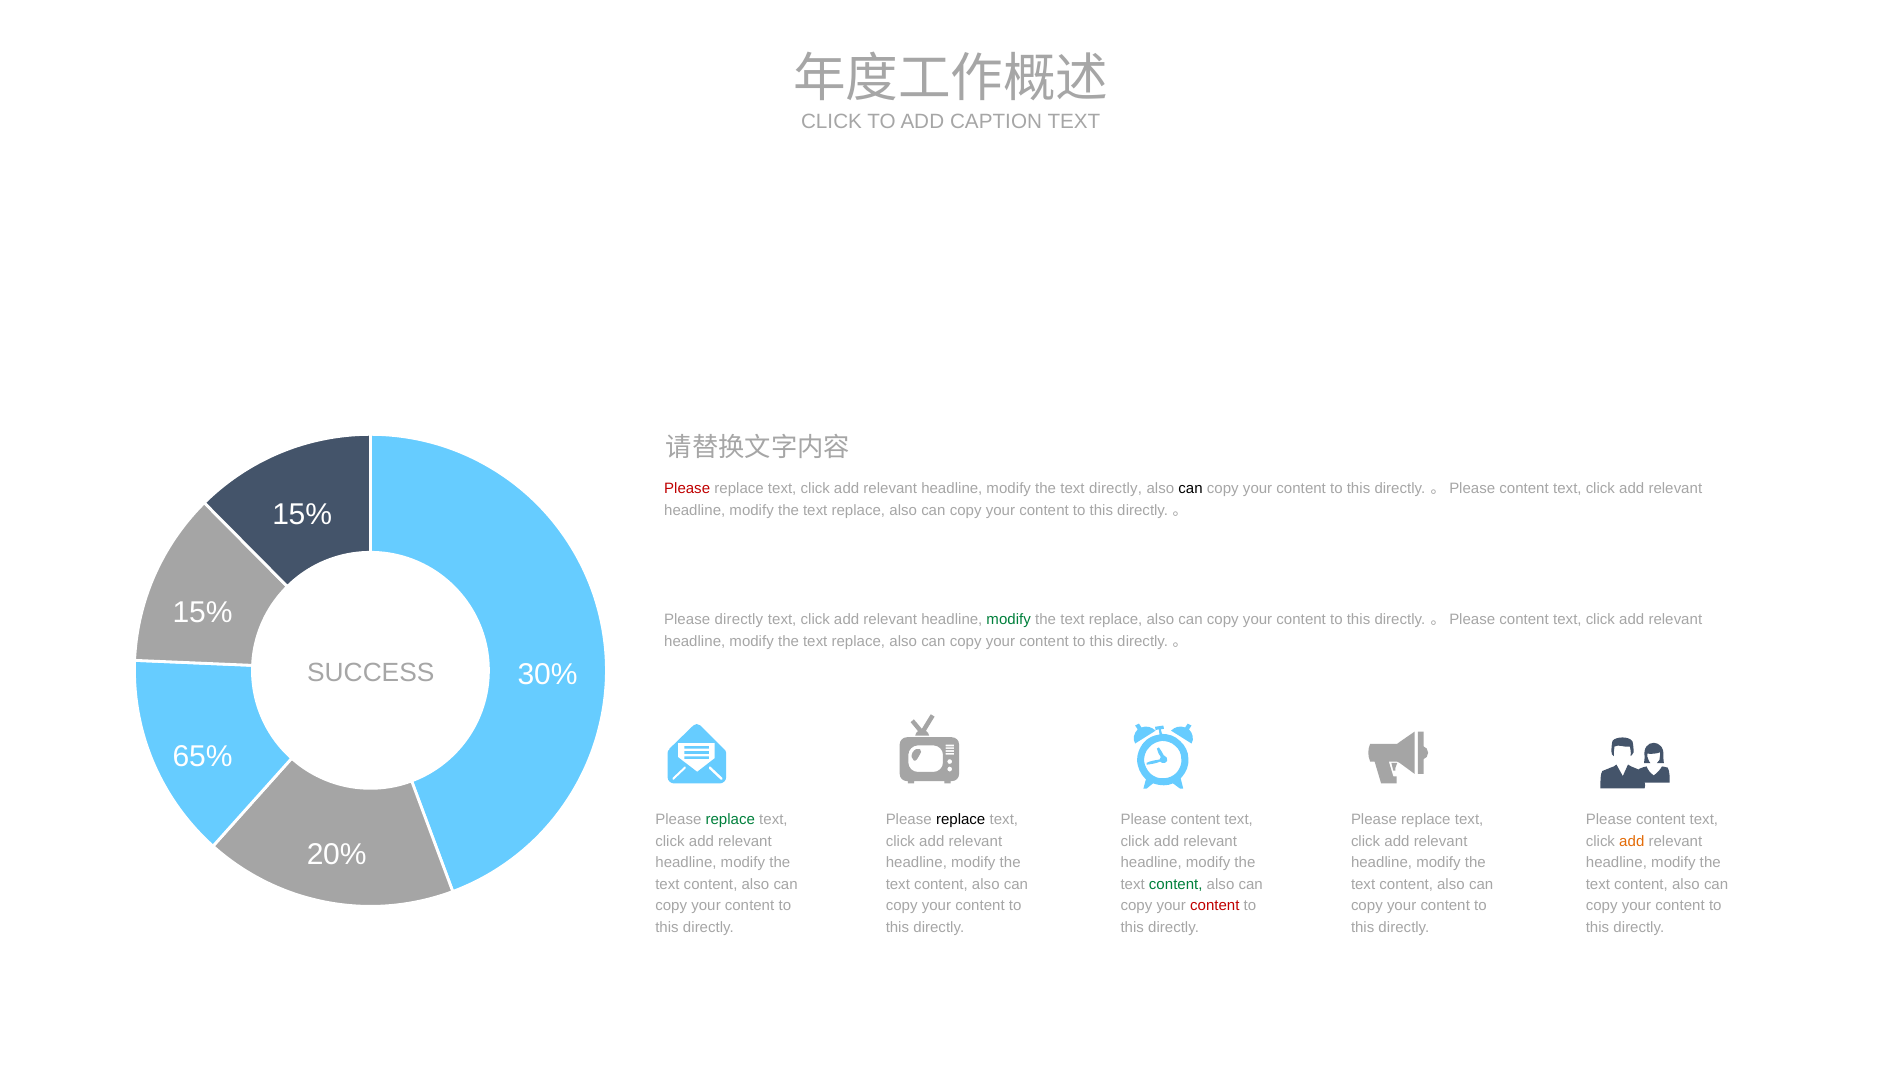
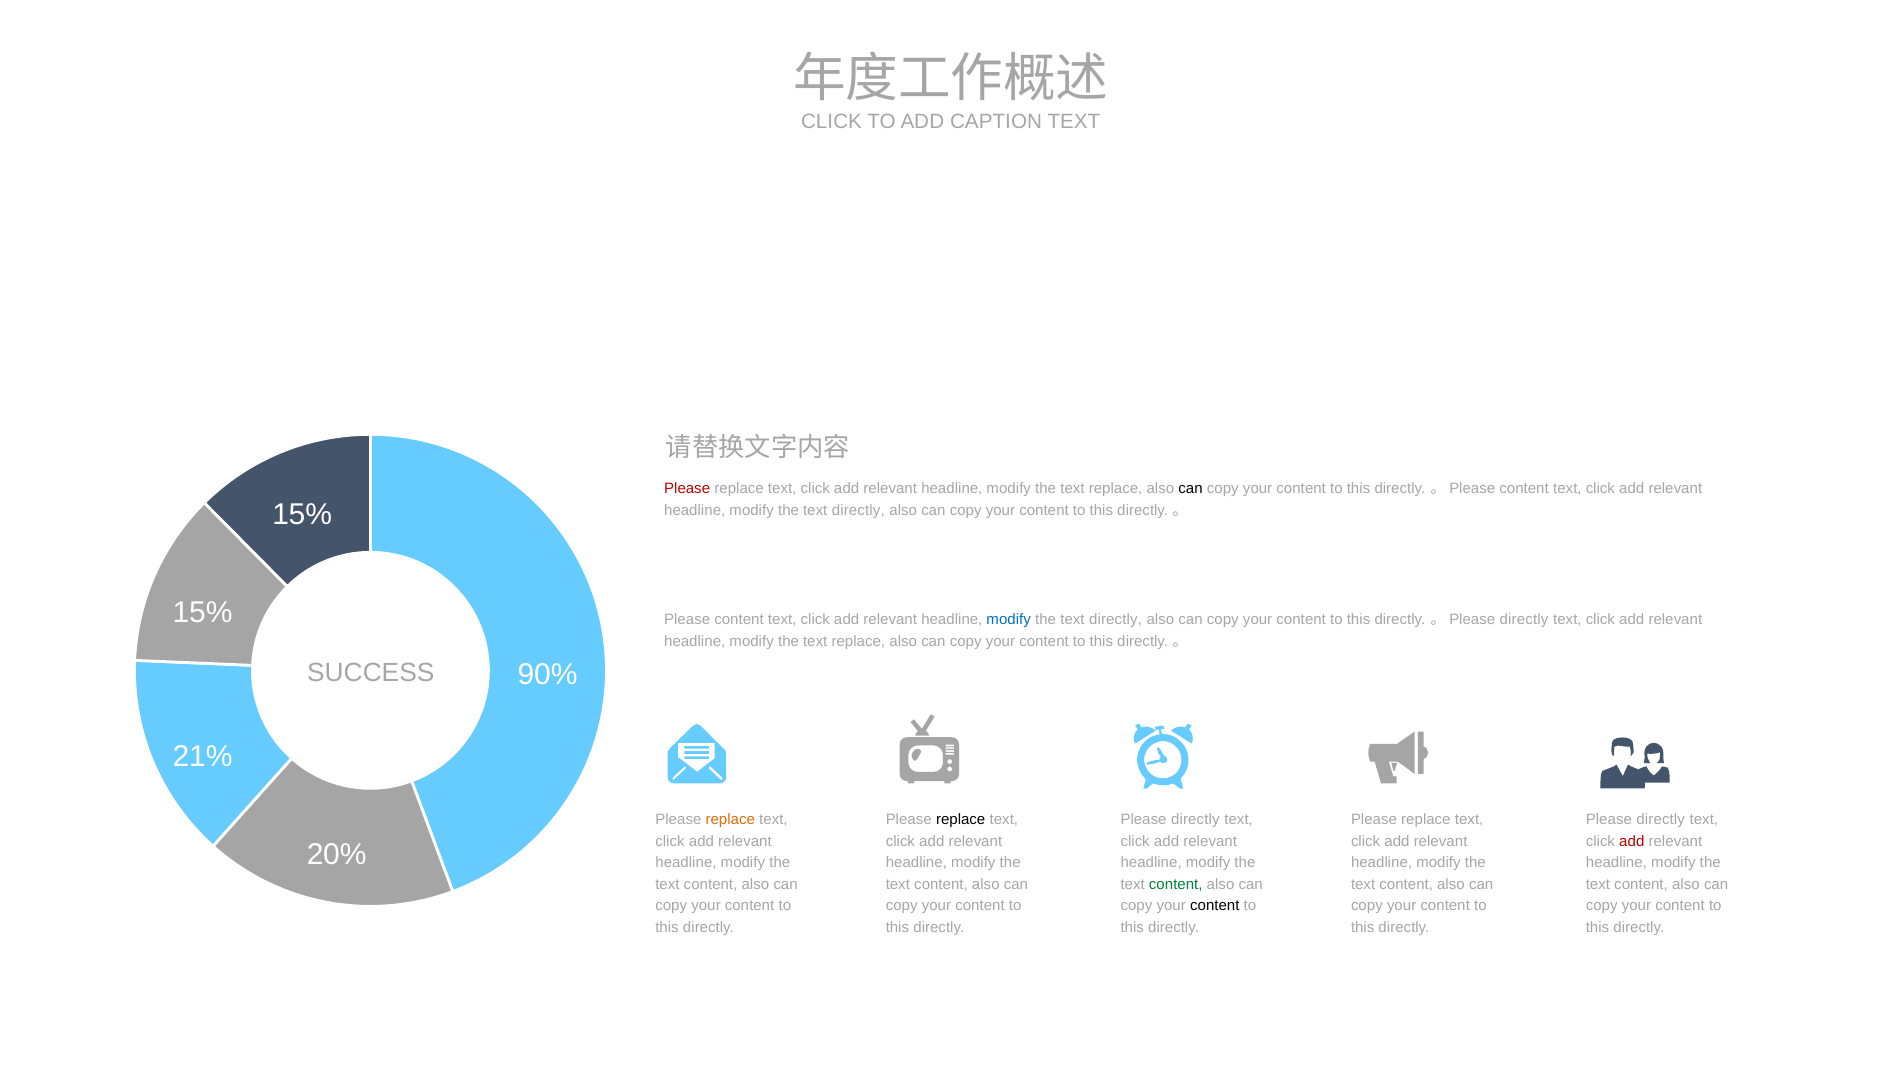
directly: directly -> replace (1116, 489)
replace: replace -> directly (858, 510)
Please directly: directly -> content (739, 620)
modify colour: green -> blue (1009, 620)
replace: replace -> directly (1115, 620)
content: content -> directly (1524, 620)
30%: 30% -> 90% (548, 675)
65%: 65% -> 21% (203, 756)
replace colour: green -> orange (730, 819)
content: content -> directly (1195, 819)
content: content -> directly (1661, 819)
add colour: orange -> red (1632, 841)
content colour: red -> black (1215, 906)
